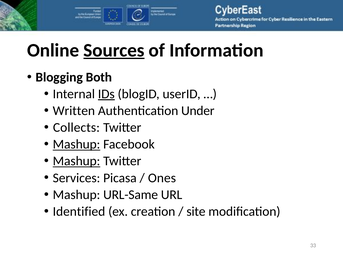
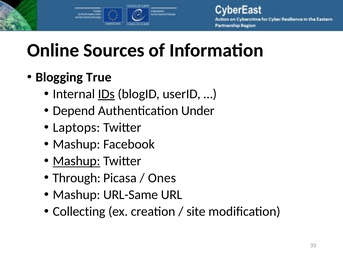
Sources underline: present -> none (114, 50)
Both: Both -> True (99, 77)
Written: Written -> Depend (74, 111)
Collects: Collects -> Laptops (76, 128)
Mashup underline: present -> none (76, 144)
Services: Services -> Through (77, 178)
Identified: Identified -> Collecting (79, 212)
